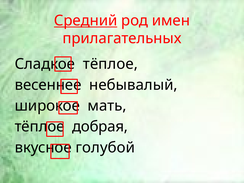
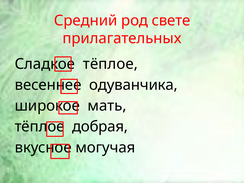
Средний underline: present -> none (86, 21)
имен: имен -> свете (171, 21)
небывалый: небывалый -> одуванчика (133, 85)
голубой: голубой -> могучая (105, 148)
